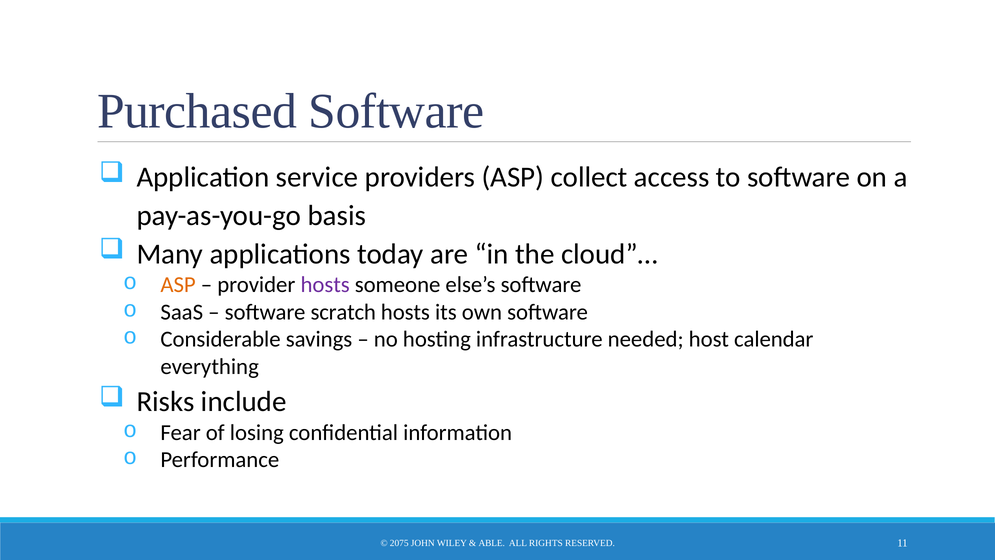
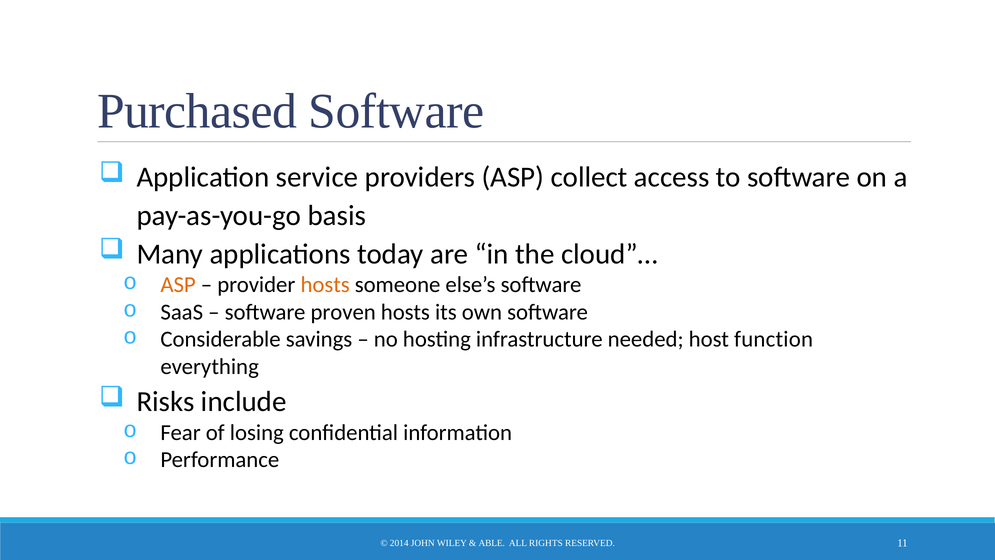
hosts colour: purple -> orange (325, 285)
scratch: scratch -> proven (343, 312)
calendar: calendar -> function (774, 339)
2075: 2075 -> 2014 (399, 543)
